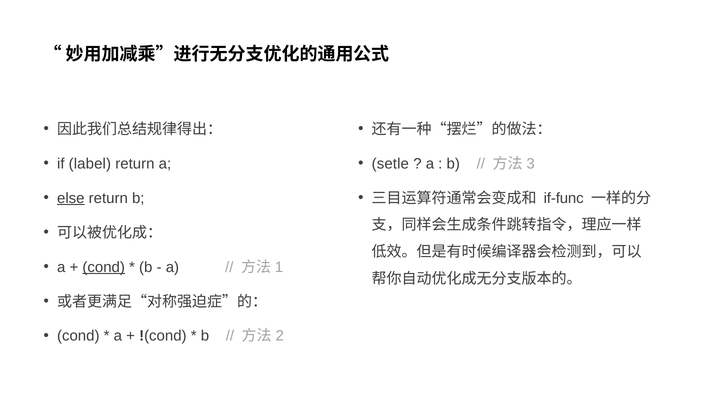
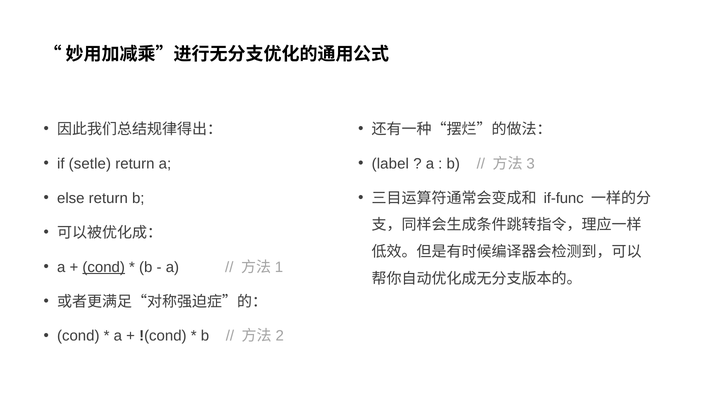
setle: setle -> label (390, 164)
label: label -> setle (90, 164)
else underline: present -> none (71, 198)
